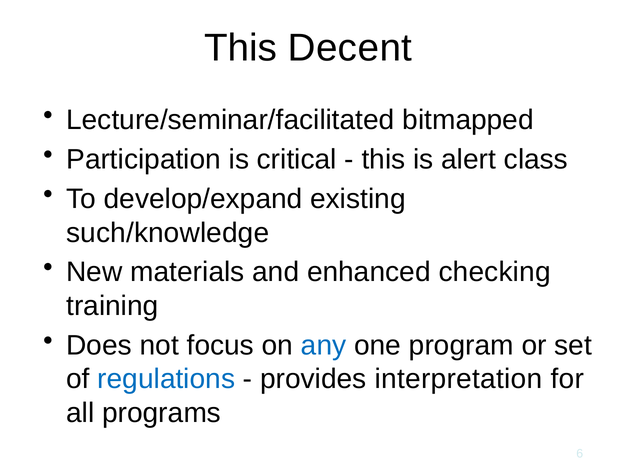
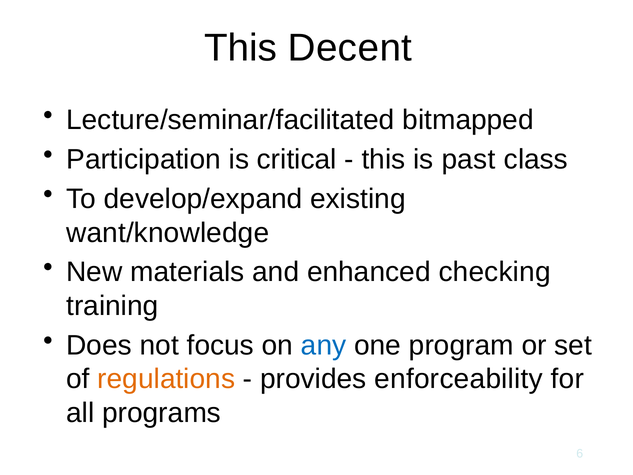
alert: alert -> past (469, 159)
such/knowledge: such/knowledge -> want/knowledge (168, 233)
regulations colour: blue -> orange (166, 379)
interpretation: interpretation -> enforceability (459, 379)
